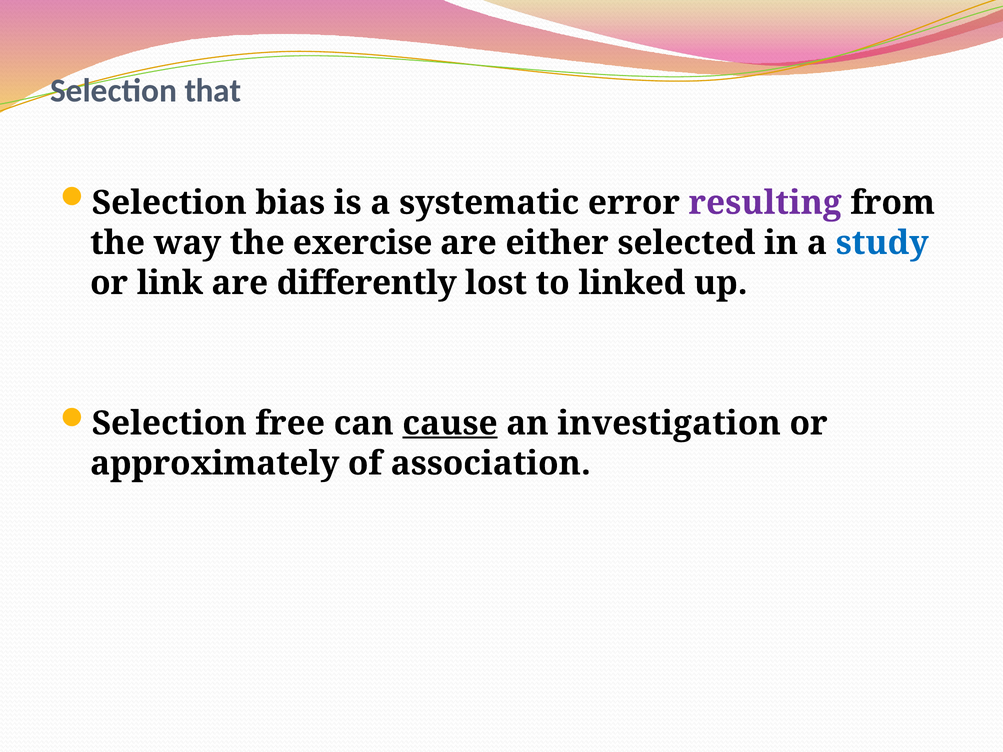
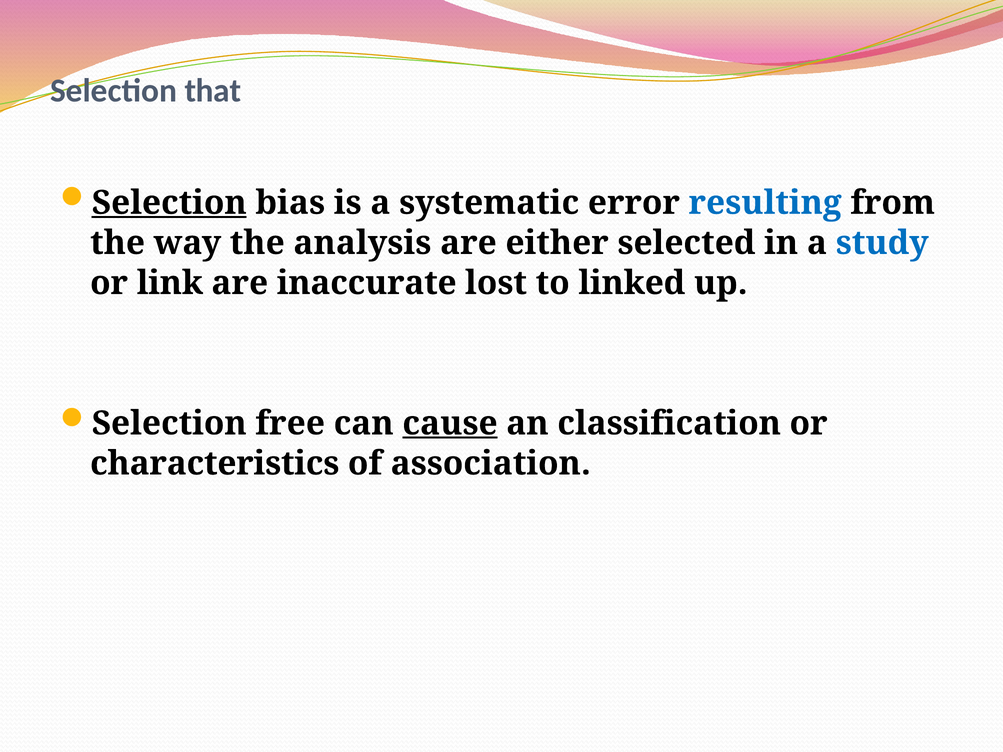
Selection underline: none -> present (169, 203)
resulting colour: purple -> blue (765, 203)
exercise: exercise -> analysis (362, 243)
differently: differently -> inaccurate (367, 283)
investigation: investigation -> classification (669, 423)
approximately: approximately -> characteristics (215, 464)
